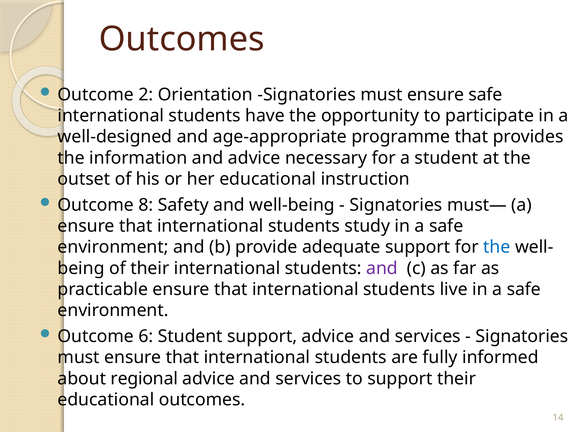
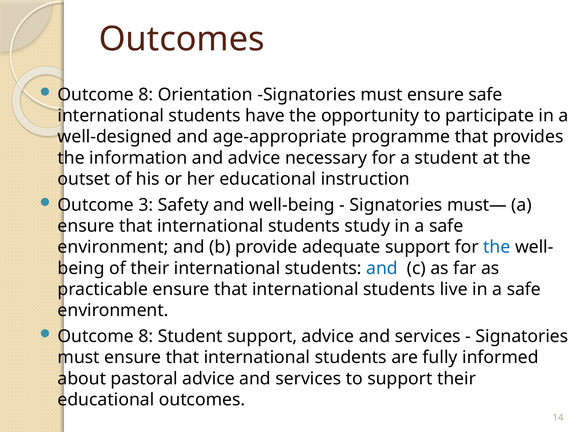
2: 2 -> 8 (146, 95)
8: 8 -> 3 (146, 205)
and colour: purple -> blue (382, 269)
6: 6 -> 8 (146, 337)
regional: regional -> pastoral (144, 379)
